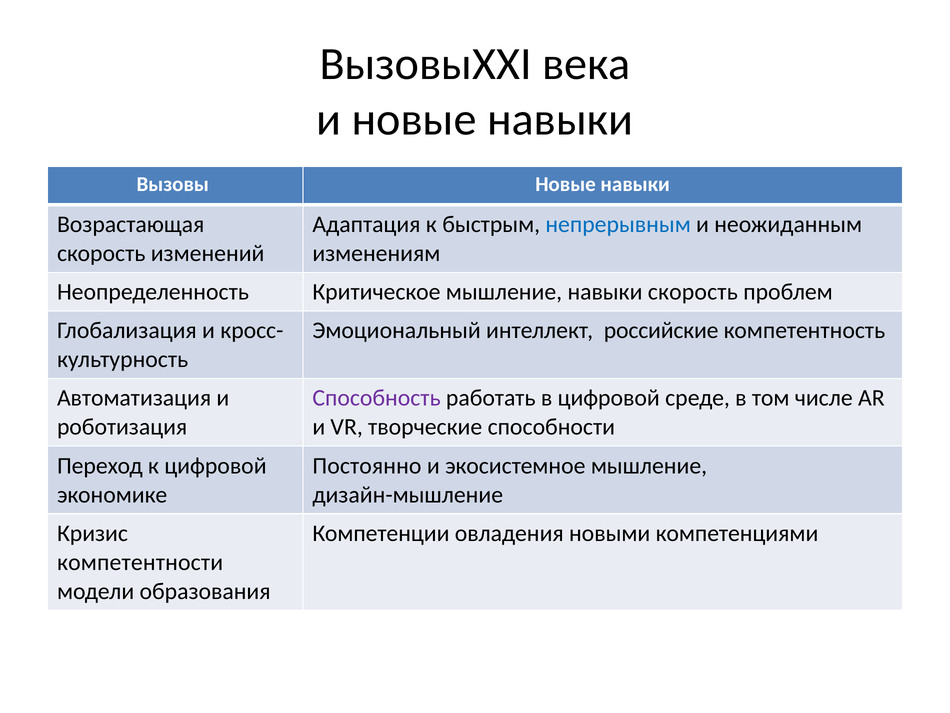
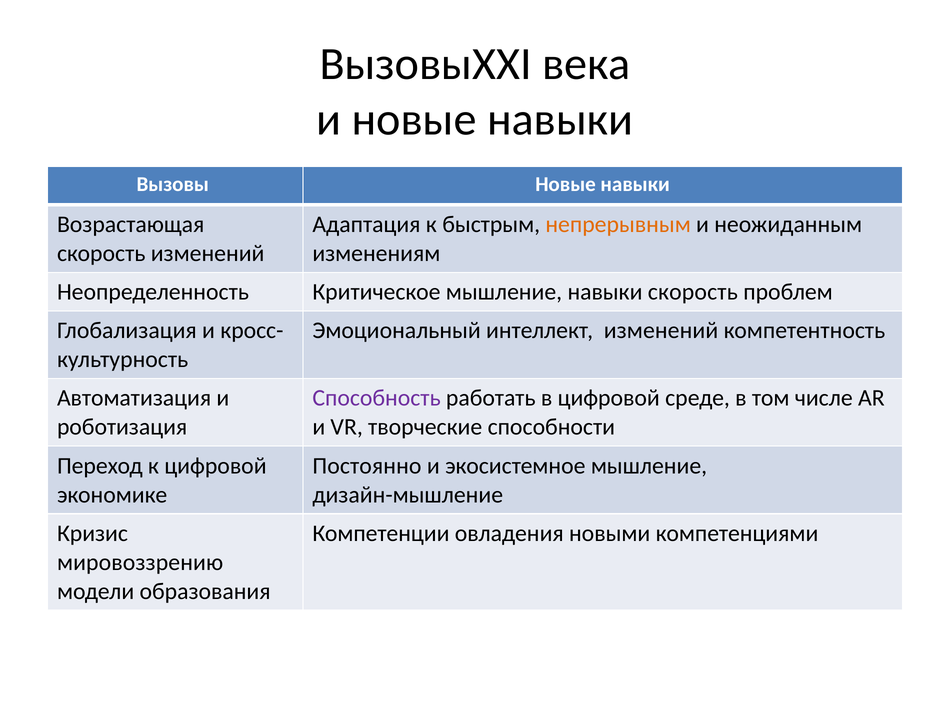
непрерывным colour: blue -> orange (618, 224)
интеллект российские: российские -> изменений (661, 330)
компетентности: компетентности -> мировоззрению (140, 562)
